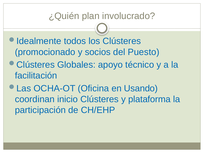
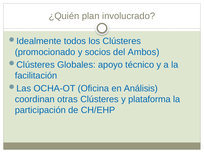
Puesto: Puesto -> Ambos (144, 52)
Usando: Usando -> Análisis (141, 88)
inicio: inicio -> otras (67, 99)
